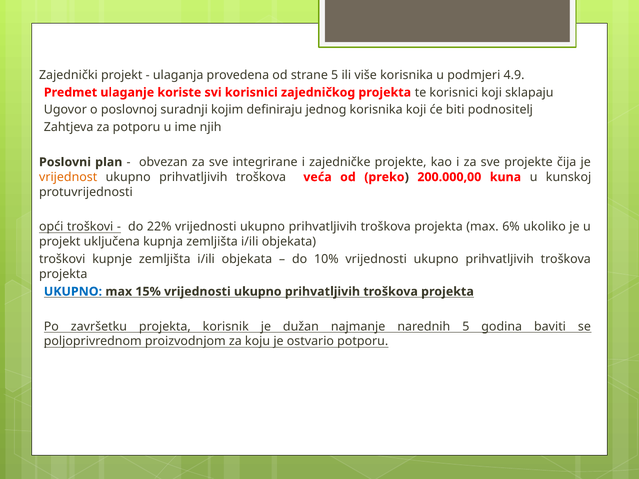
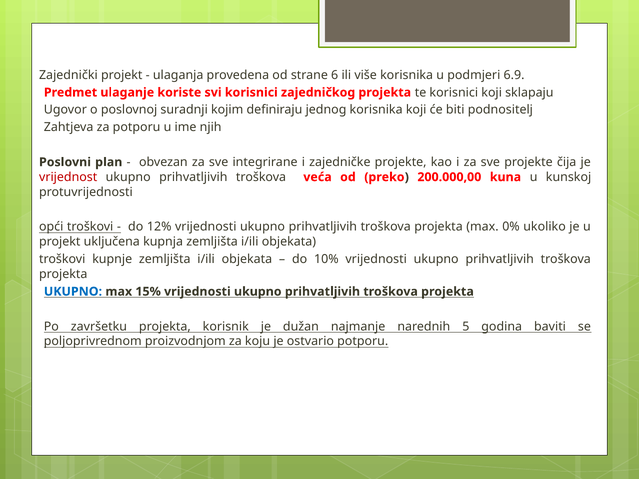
strane 5: 5 -> 6 (335, 75)
4.9: 4.9 -> 6.9 (514, 75)
vrijednost colour: orange -> red (68, 177)
22%: 22% -> 12% (159, 227)
6%: 6% -> 0% (511, 227)
